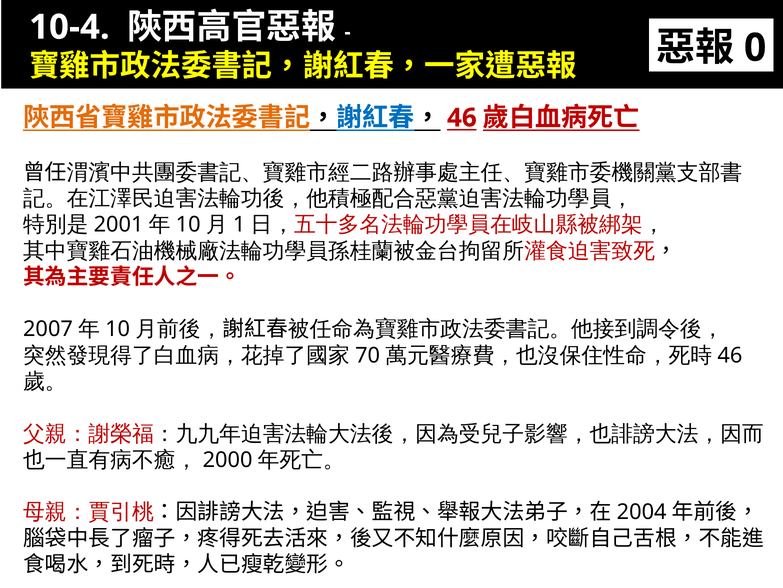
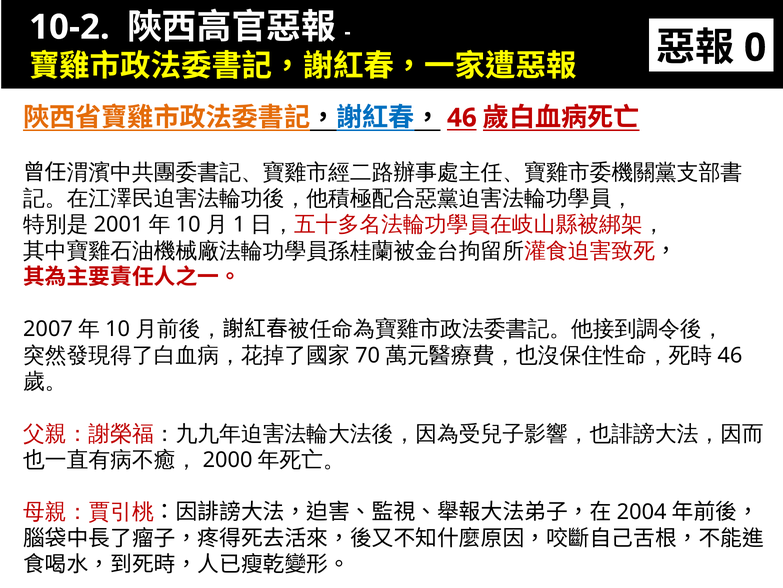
10-4: 10-4 -> 10-2 (69, 27)
